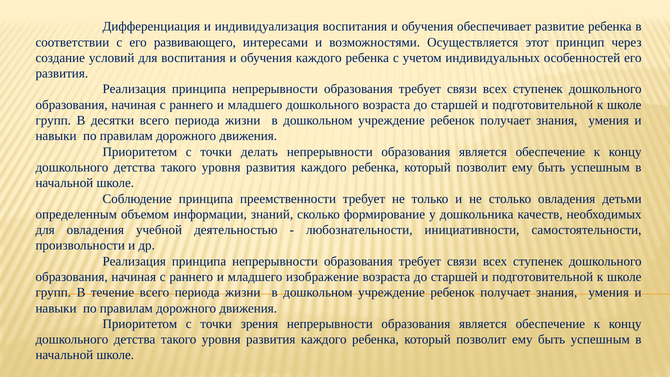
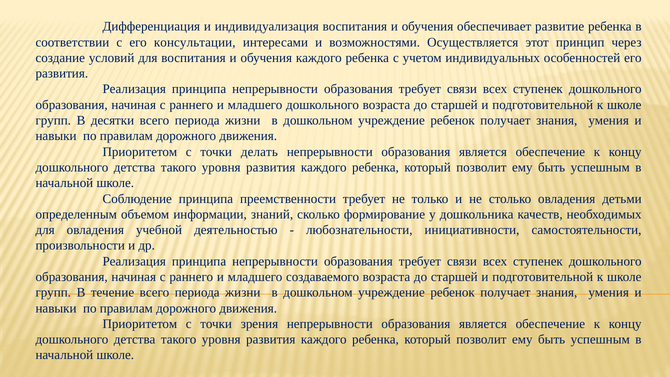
развивающего: развивающего -> консультации (195, 42)
изображение: изображение -> создаваемого (323, 277)
